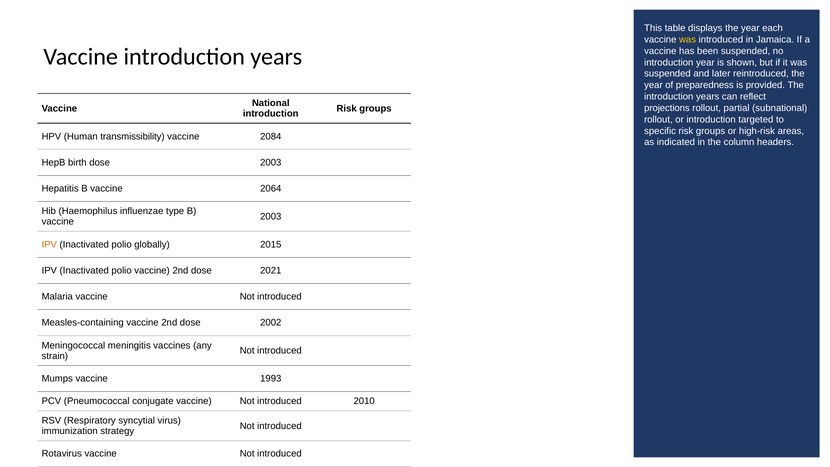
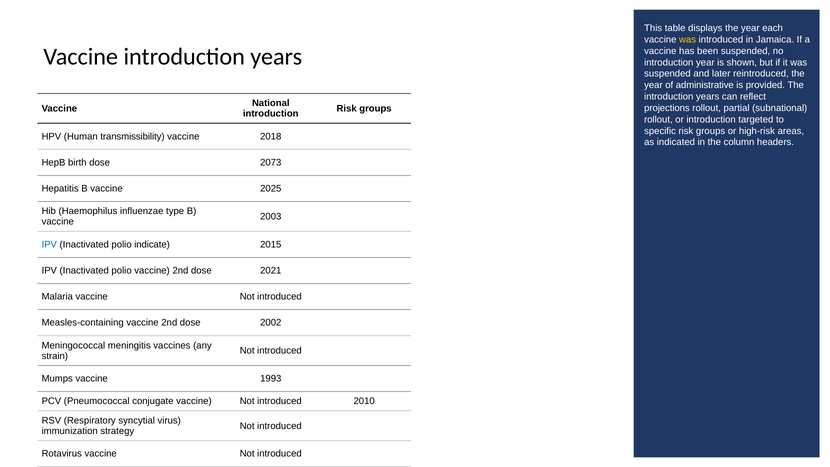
preparedness: preparedness -> administrative (705, 85)
2084: 2084 -> 2018 (271, 136)
dose 2003: 2003 -> 2073 (271, 162)
vaccine 2064: 2064 -> 2025 (271, 189)
IPV colour: orange -> blue (49, 244)
globally: globally -> indicate (152, 244)
